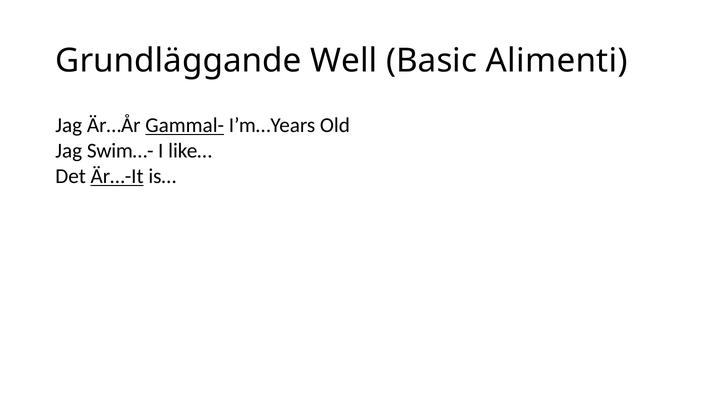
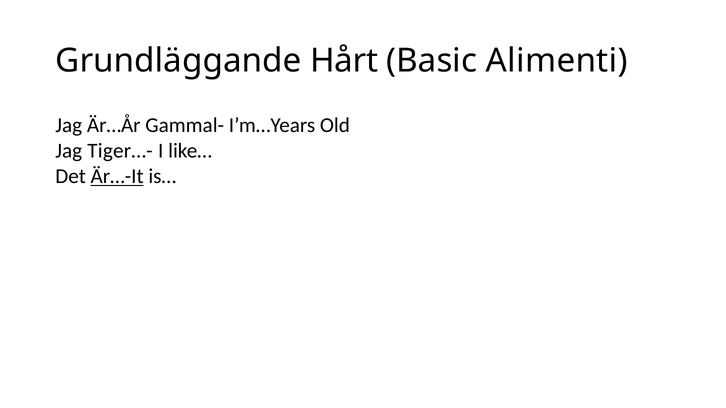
Well: Well -> Hårt (344, 61)
Gammal- underline: present -> none (185, 126)
Swim…-: Swim…- -> Tiger…- (120, 151)
